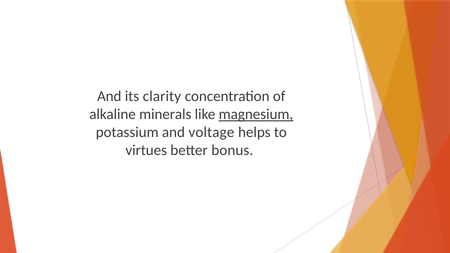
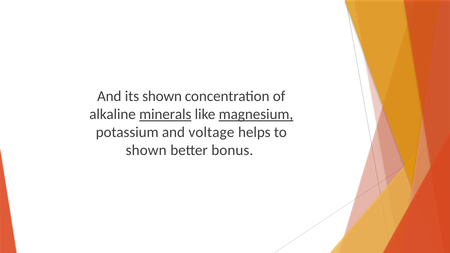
its clarity: clarity -> shown (162, 96)
minerals underline: none -> present (165, 114)
virtues: virtues -> shown (146, 150)
